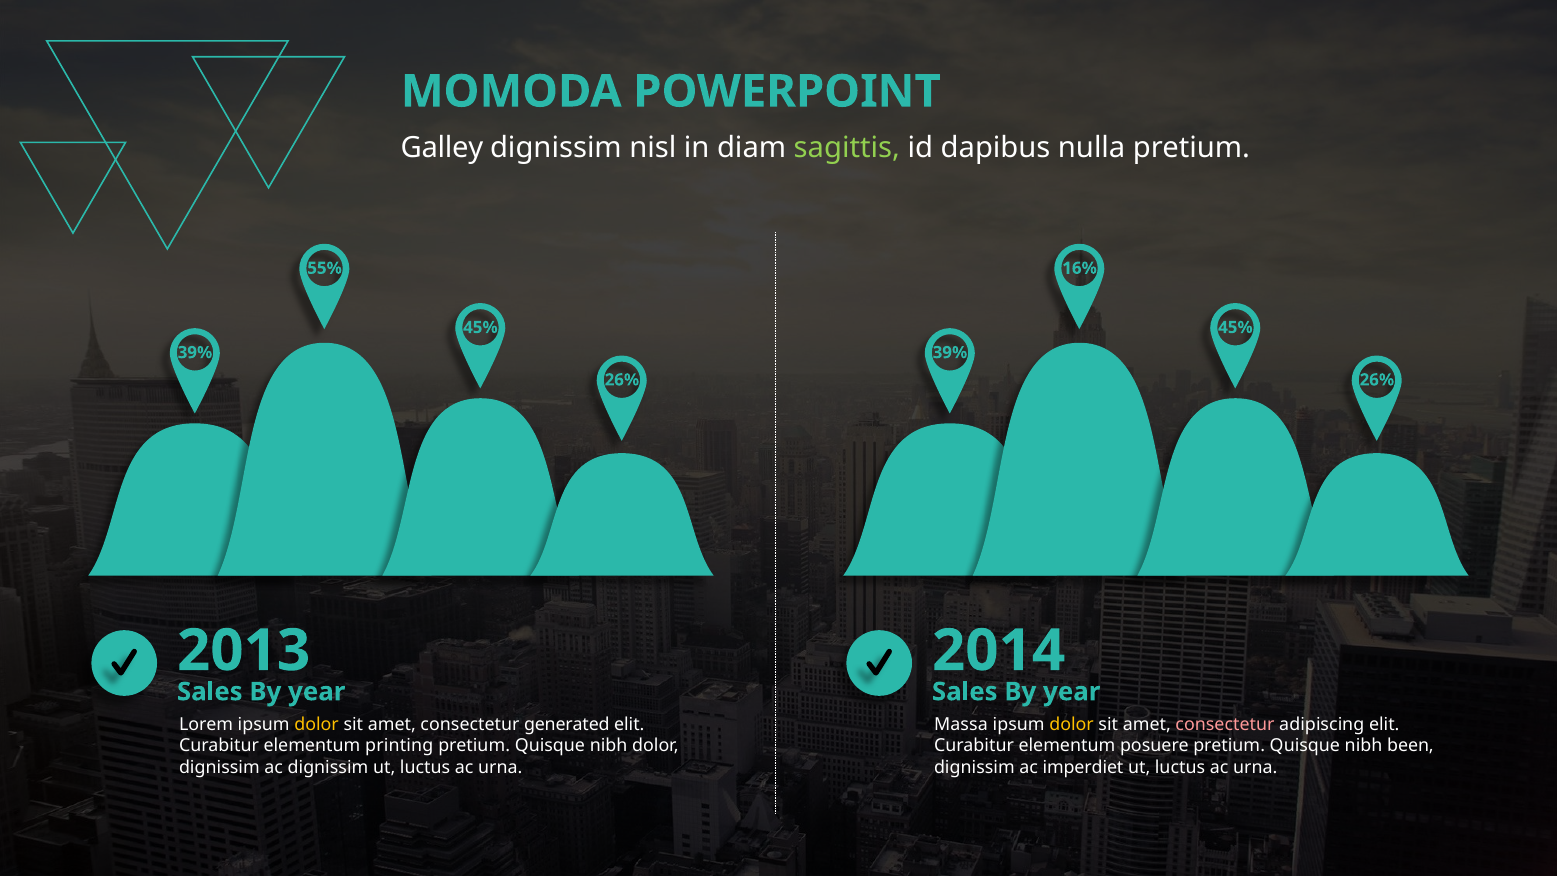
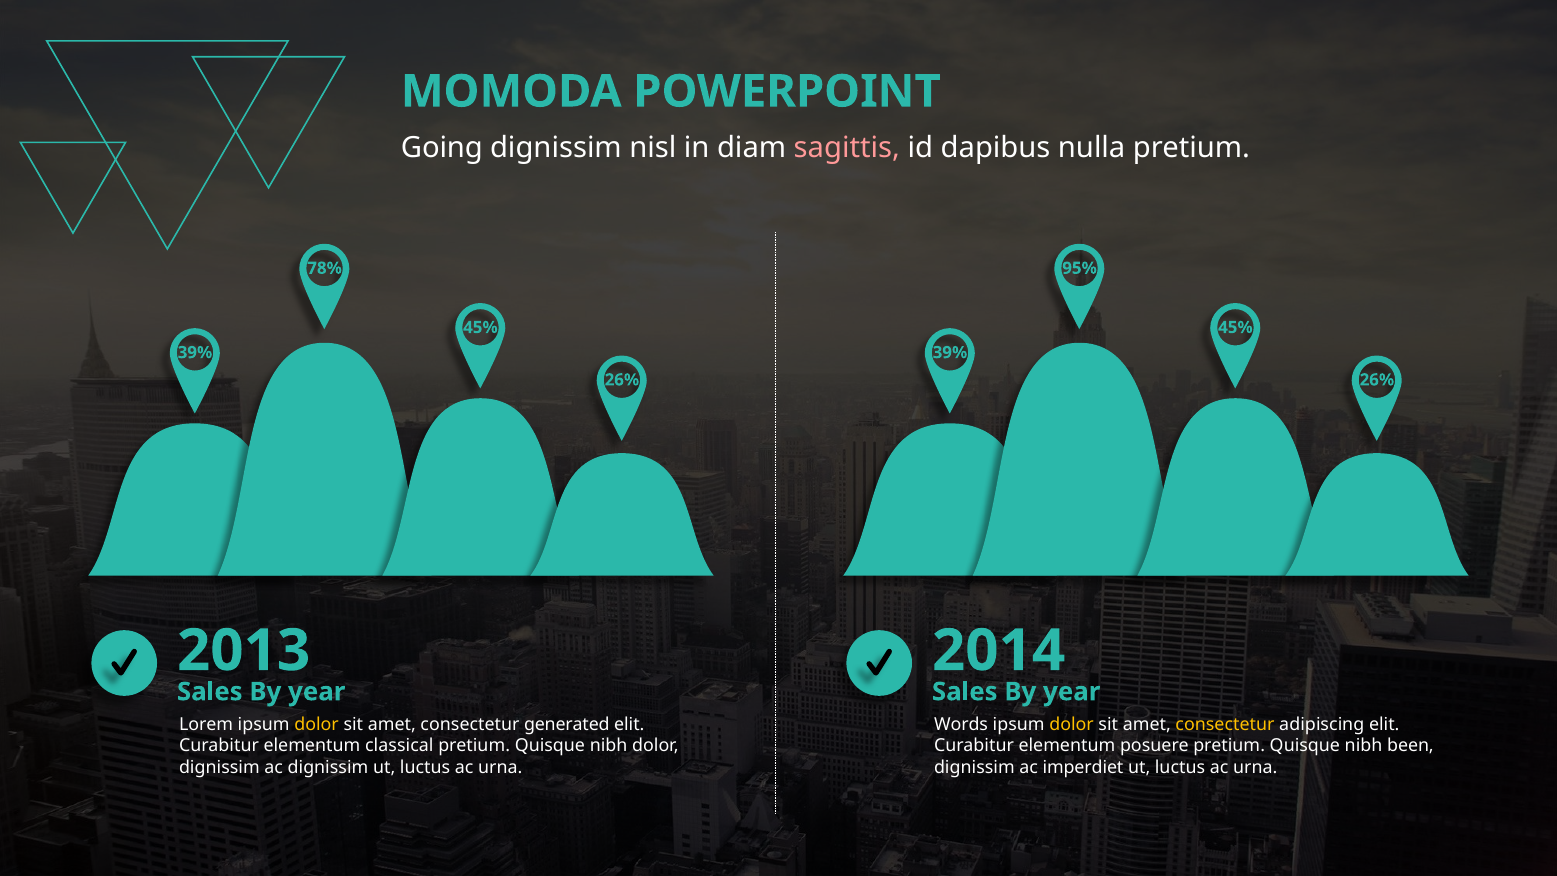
Galley: Galley -> Going (442, 148)
sagittis colour: light green -> pink (847, 148)
55%: 55% -> 78% (325, 268)
16%: 16% -> 95% (1080, 268)
Massa: Massa -> Words (961, 724)
consectetur colour: pink -> yellow (1225, 724)
printing: printing -> classical (399, 746)
